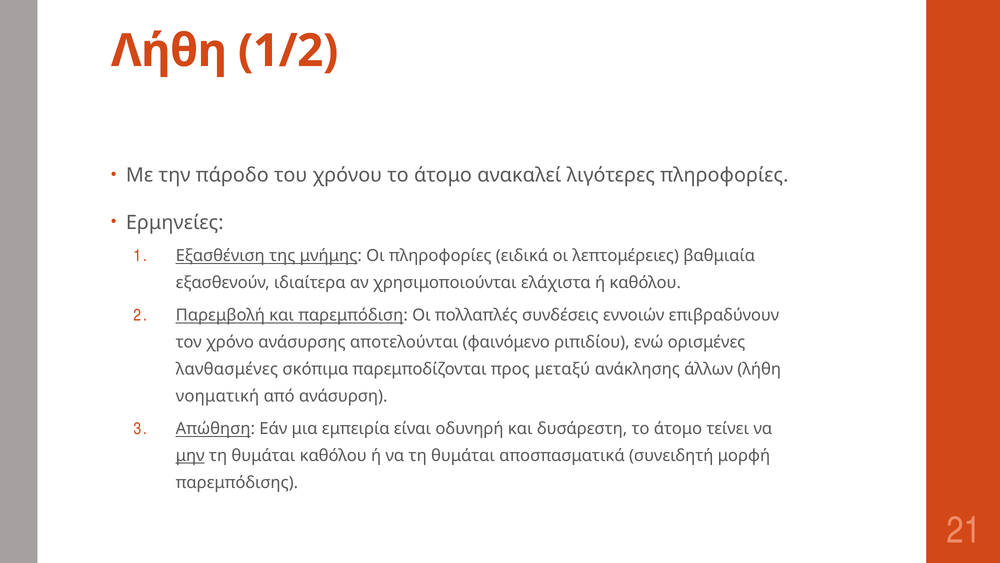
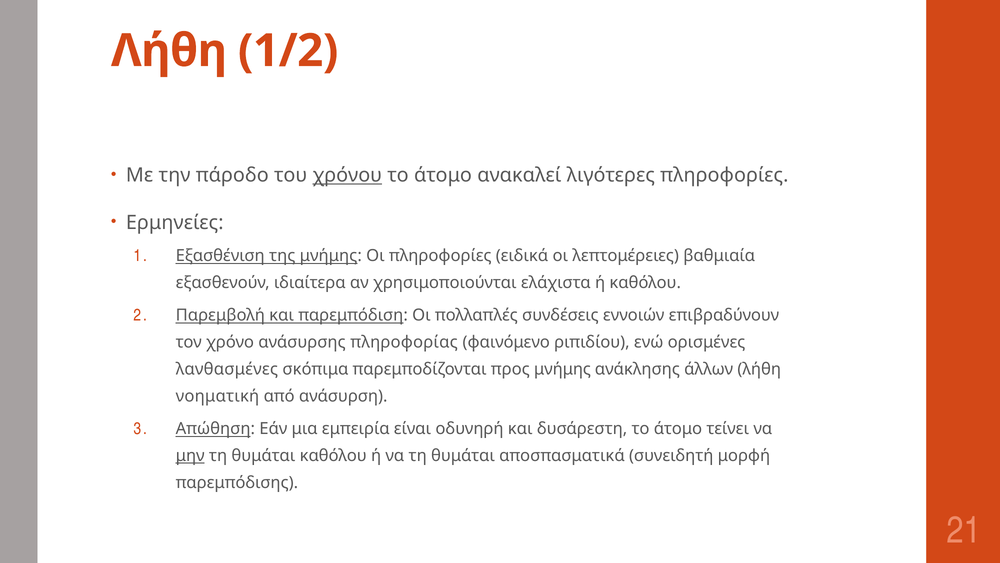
χρόνου underline: none -> present (347, 175)
αποτελούνται: αποτελούνται -> πληροφορίας (404, 342)
προς μεταξύ: μεταξύ -> μνήμης (562, 369)
